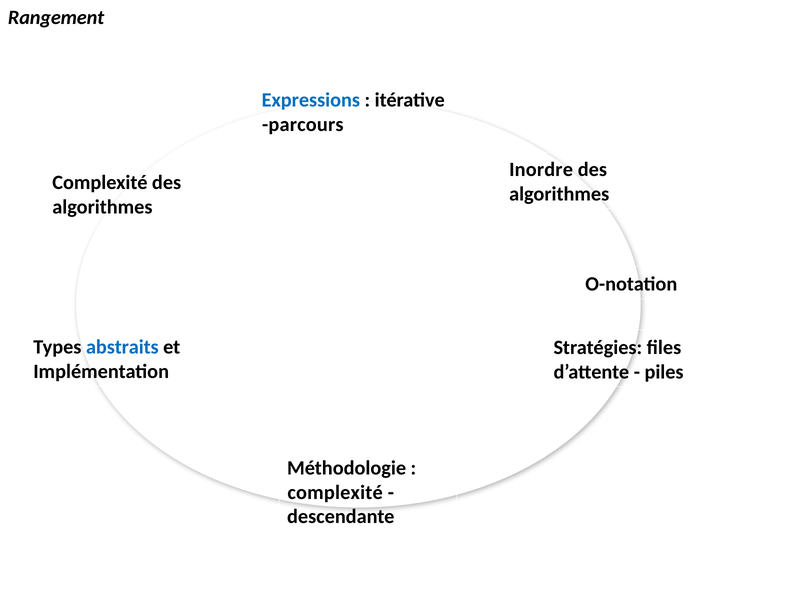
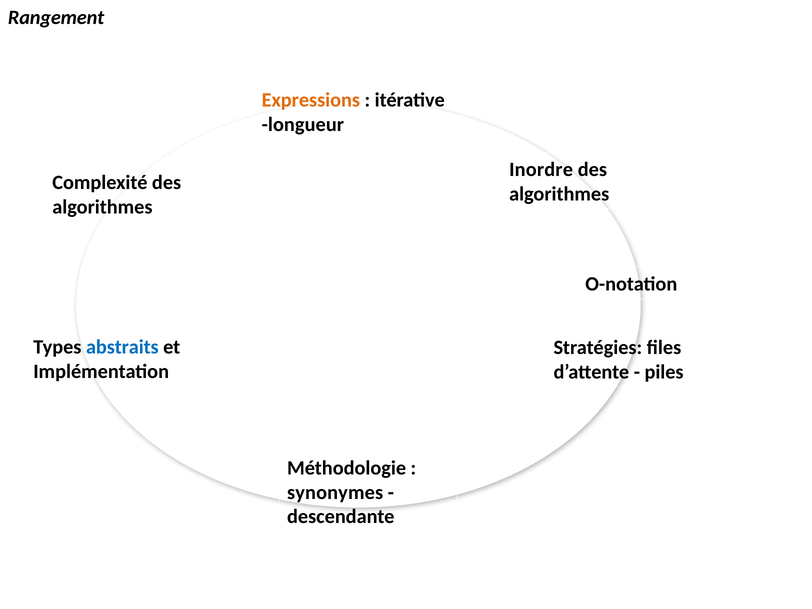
Expressions colour: blue -> orange (311, 100)
parcours: parcours -> longueur (303, 124)
complexité: complexité -> synonymes (335, 492)
